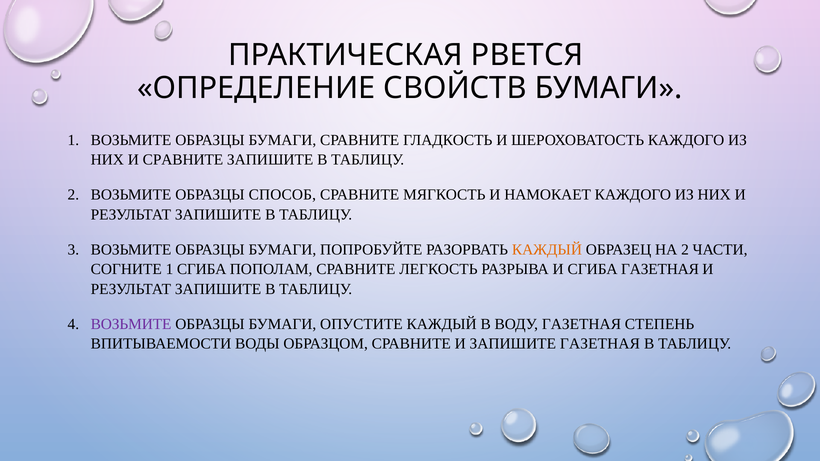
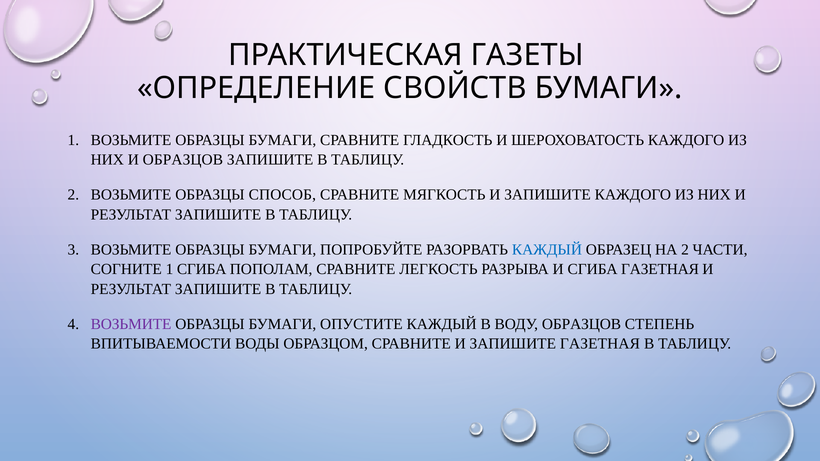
РВЕТСЯ: РВЕТСЯ -> ГАЗЕТЫ (527, 55)
И СРАВНИТЕ: СРАВНИТЕ -> ОБРАЗЦОВ (183, 160)
МЯГКОСТЬ И НАМОКАЕТ: НАМОКАЕТ -> ЗАПИШИТЕ (548, 195)
КАЖДЫЙ colour: orange -> blue (547, 250)
ВОДУ ГАЗЕТНАЯ: ГАЗЕТНАЯ -> ОБРАЗЦОВ (581, 324)
